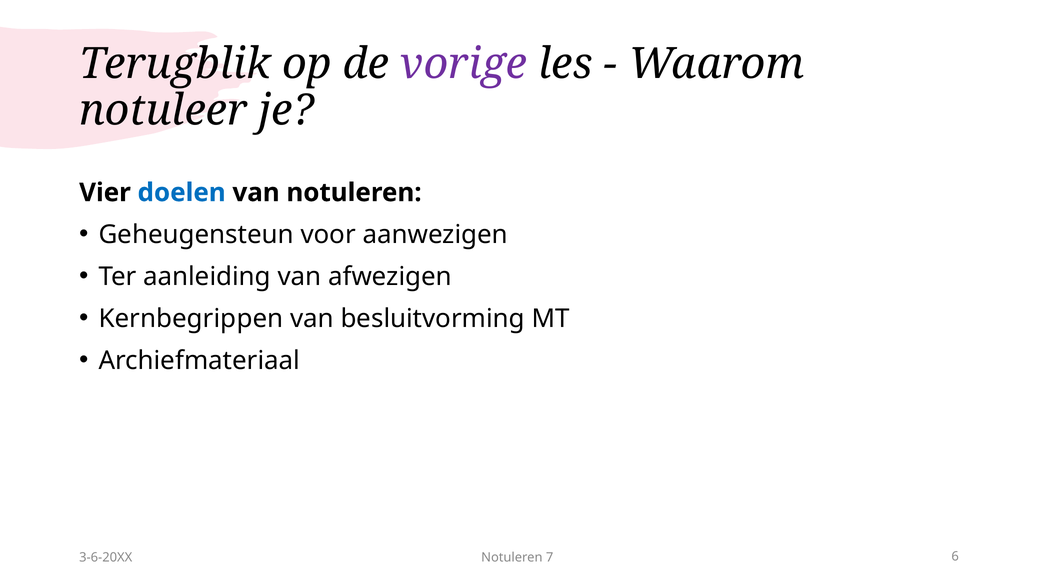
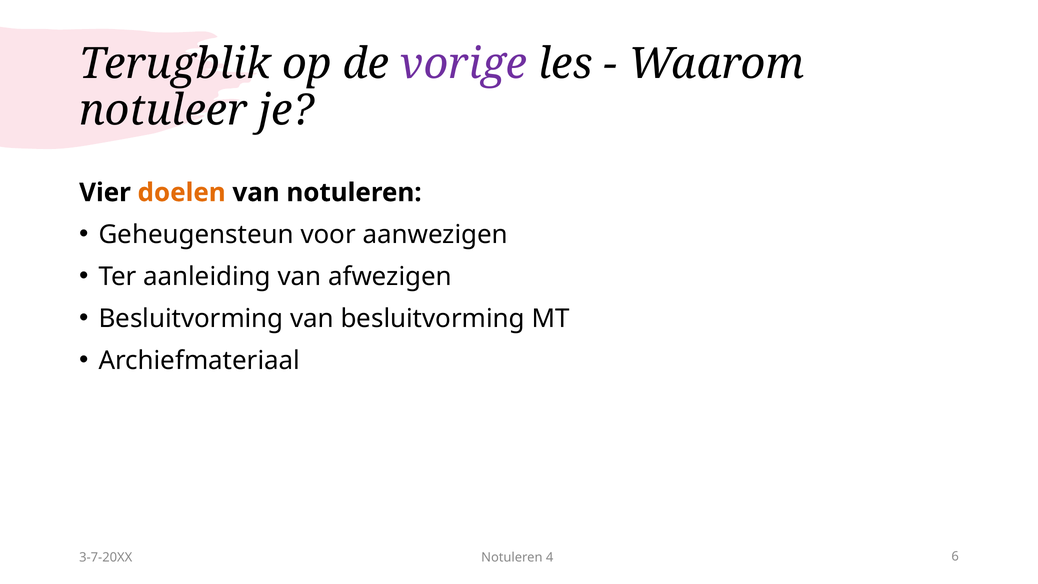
doelen colour: blue -> orange (182, 193)
Kernbegrippen: Kernbegrippen -> Besluitvorming (191, 318)
3-6-20XX: 3-6-20XX -> 3-7-20XX (106, 558)
7: 7 -> 4 (550, 558)
